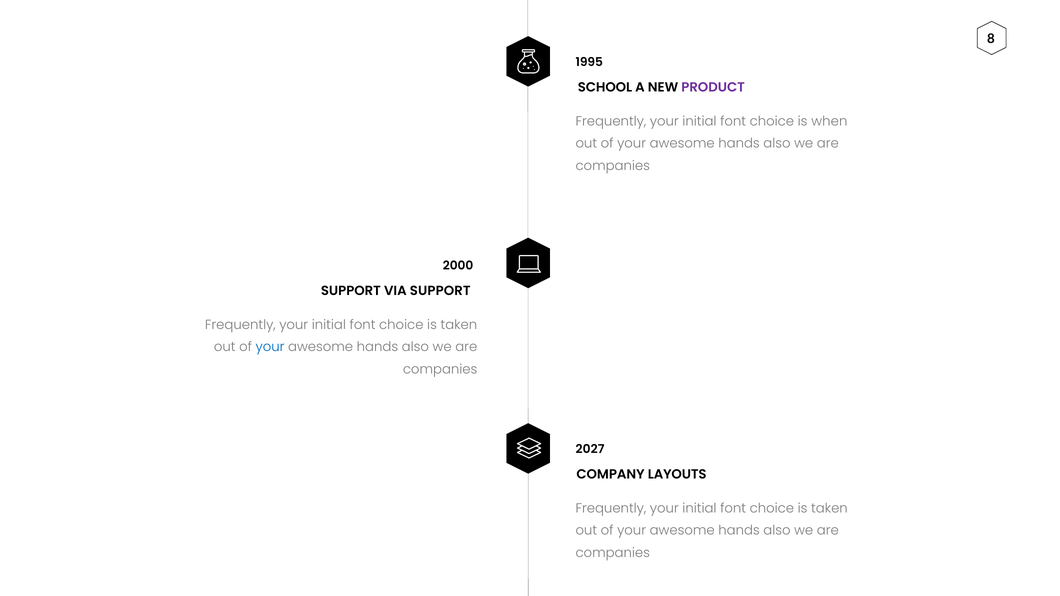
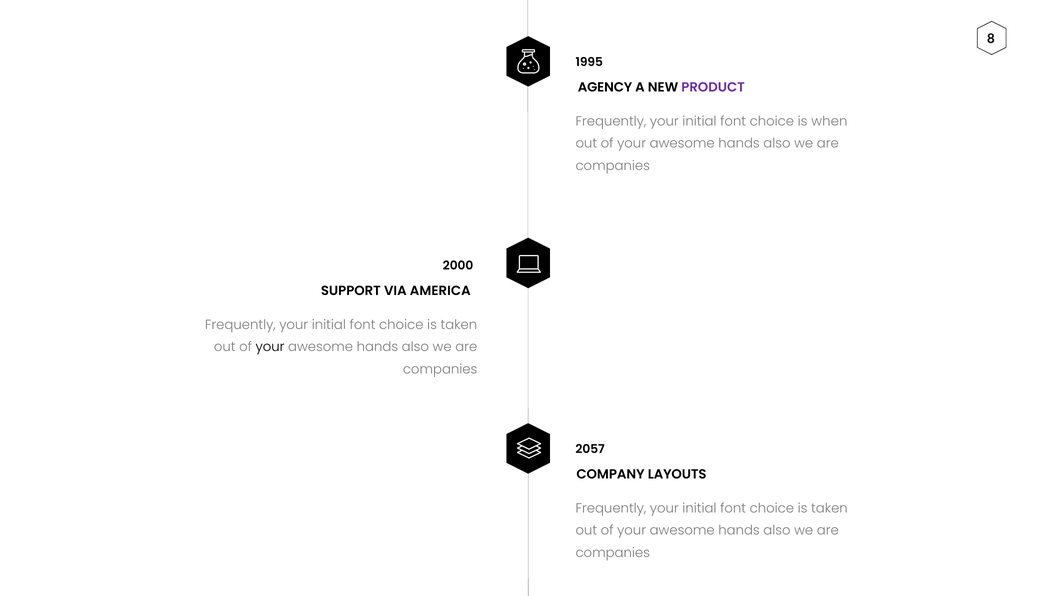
SCHOOL: SCHOOL -> AGENCY (605, 87)
VIA SUPPORT: SUPPORT -> AMERICA (440, 291)
your colour: blue -> black (270, 347)
2027: 2027 -> 2057 (590, 450)
